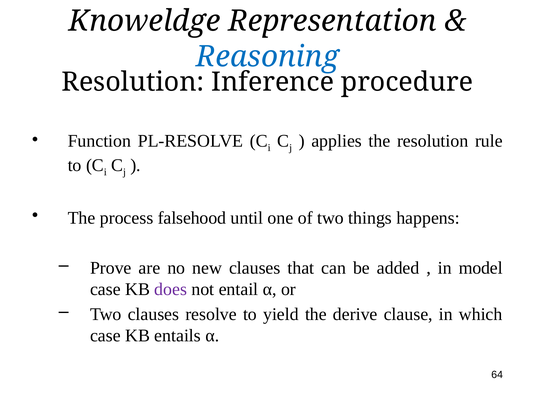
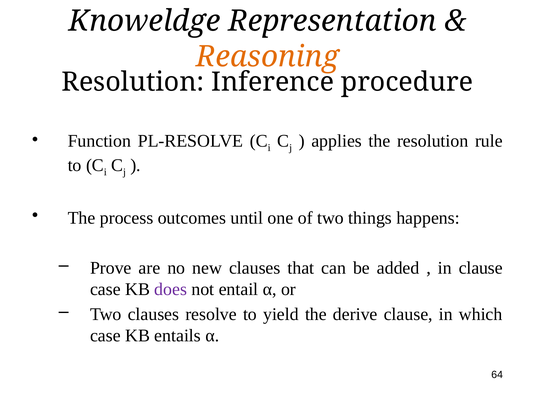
Reasoning colour: blue -> orange (267, 57)
falsehood: falsehood -> outcomes (192, 218)
in model: model -> clause (481, 268)
